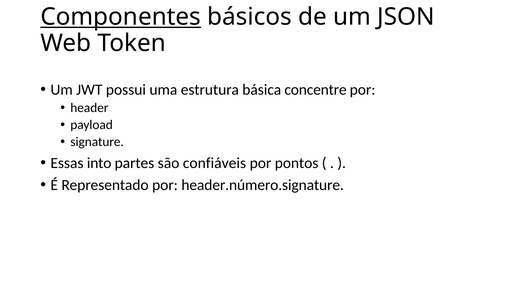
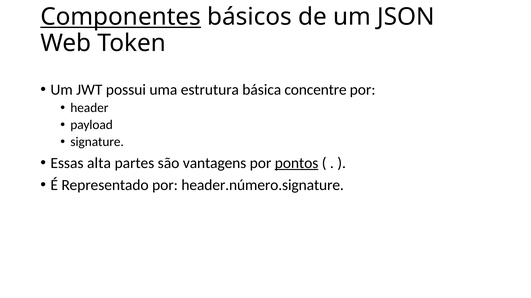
into: into -> alta (99, 163)
confiáveis: confiáveis -> vantagens (215, 163)
pontos underline: none -> present (297, 163)
